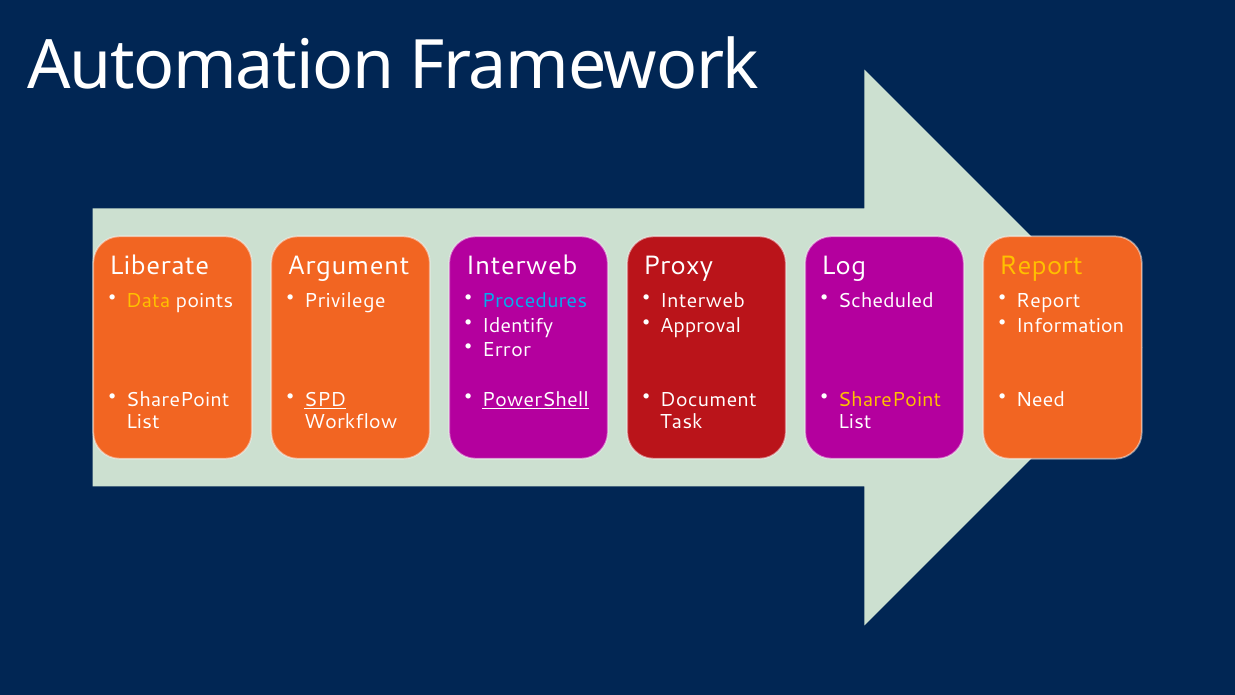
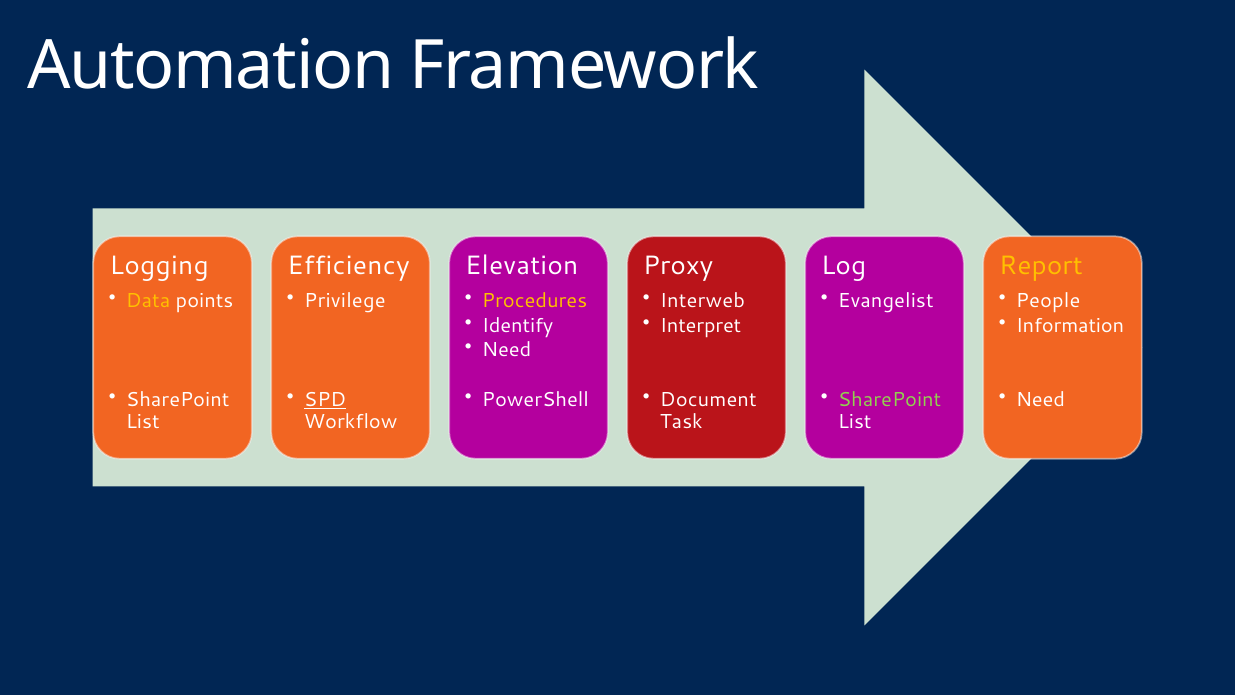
Liberate: Liberate -> Logging (159, 266)
Argument: Argument -> Efficiency (348, 266)
Interweb: Interweb -> Elevation (522, 266)
Procedures colour: light blue -> yellow (535, 300)
Scheduled: Scheduled -> Evangelist (886, 300)
Report: Report -> People (1048, 300)
Approval: Approval -> Interpret (701, 325)
Error: Error -> Need (507, 350)
PowerShell underline: present -> none (535, 400)
SharePoint colour: yellow -> light green (890, 400)
